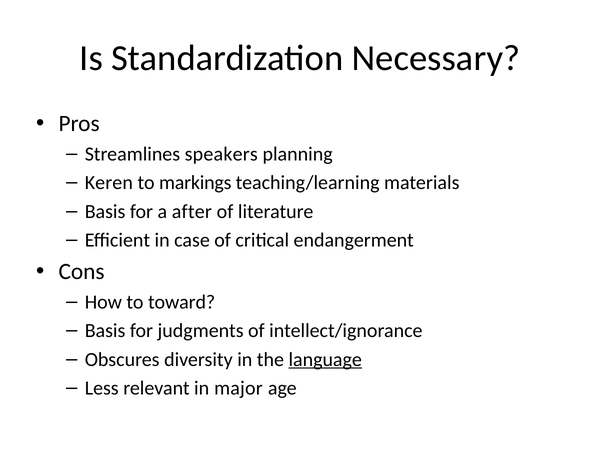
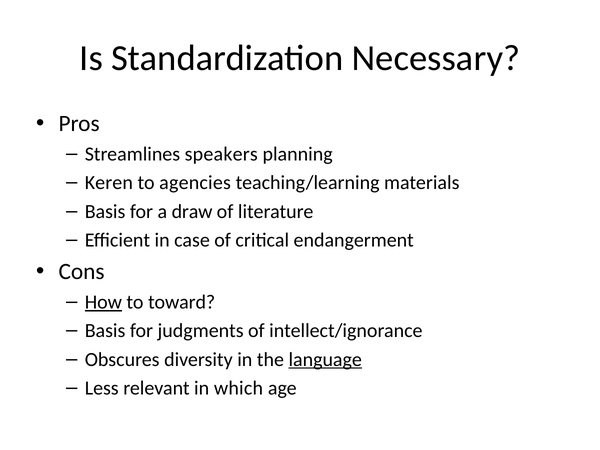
markings: markings -> agencies (195, 183)
after: after -> draw (192, 211)
How underline: none -> present (103, 302)
major: major -> which (238, 388)
